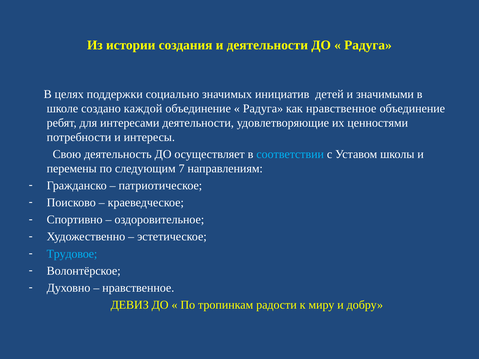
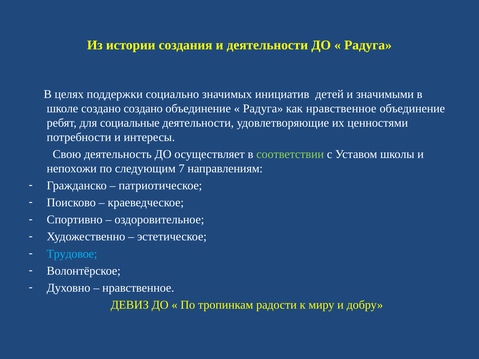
создано каждой: каждой -> создано (143, 109)
интересами: интересами -> социальные (130, 123)
соответствии colour: light blue -> light green (290, 154)
перемены: перемены -> непохожи (72, 169)
